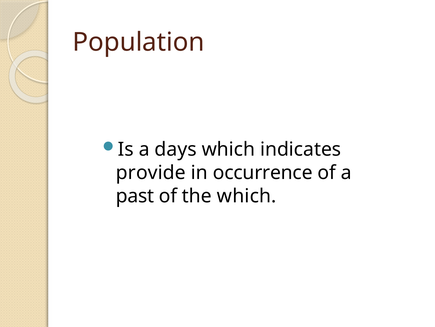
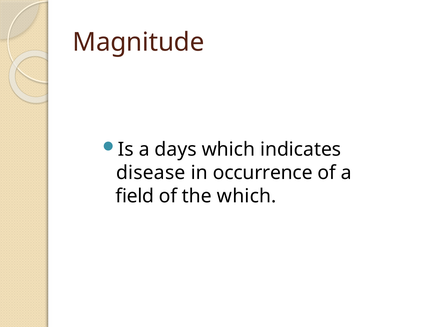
Population: Population -> Magnitude (139, 42)
provide: provide -> disease (151, 172)
past: past -> field (135, 196)
